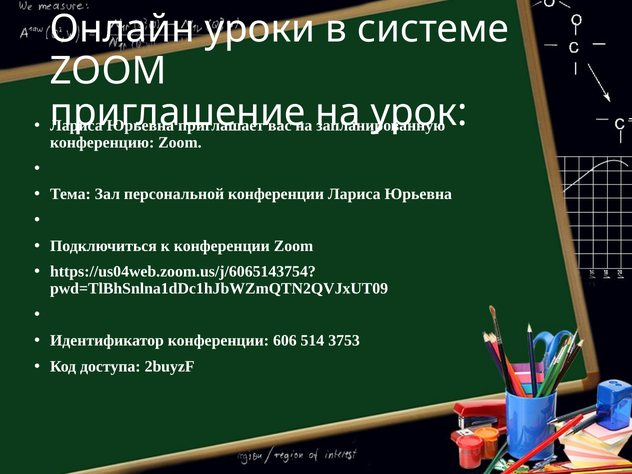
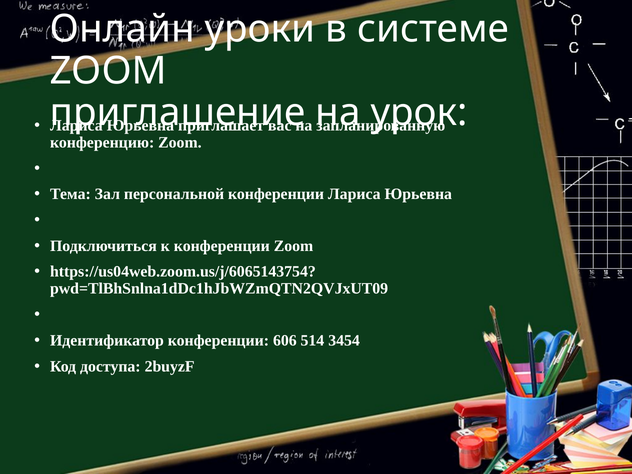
3753: 3753 -> 3454 (344, 340)
